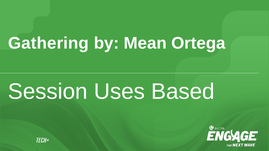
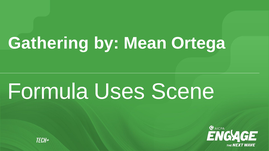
Session: Session -> Formula (48, 92)
Based: Based -> Scene (183, 92)
